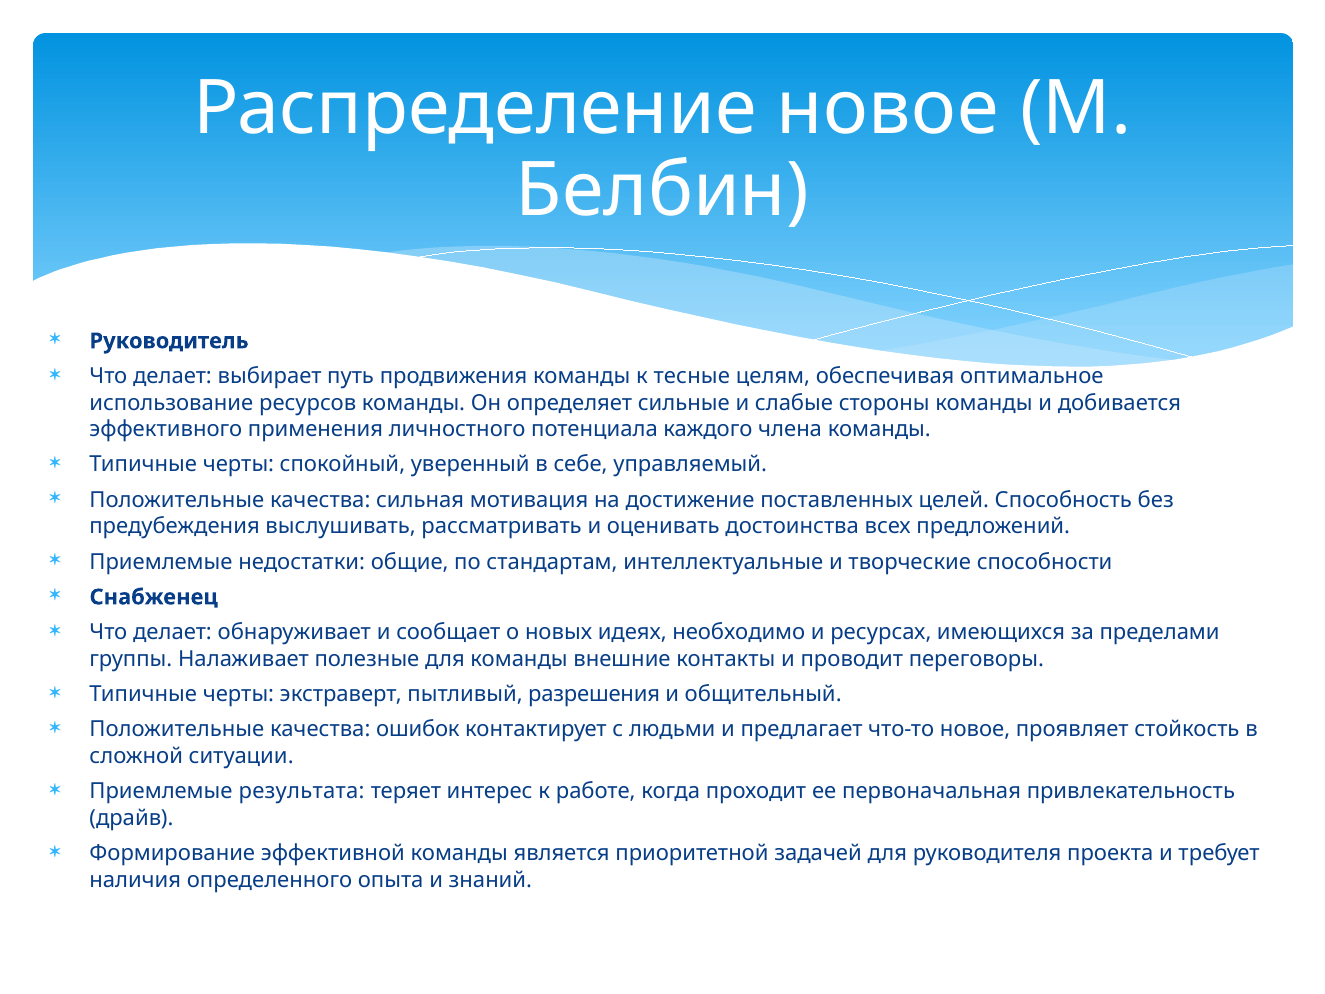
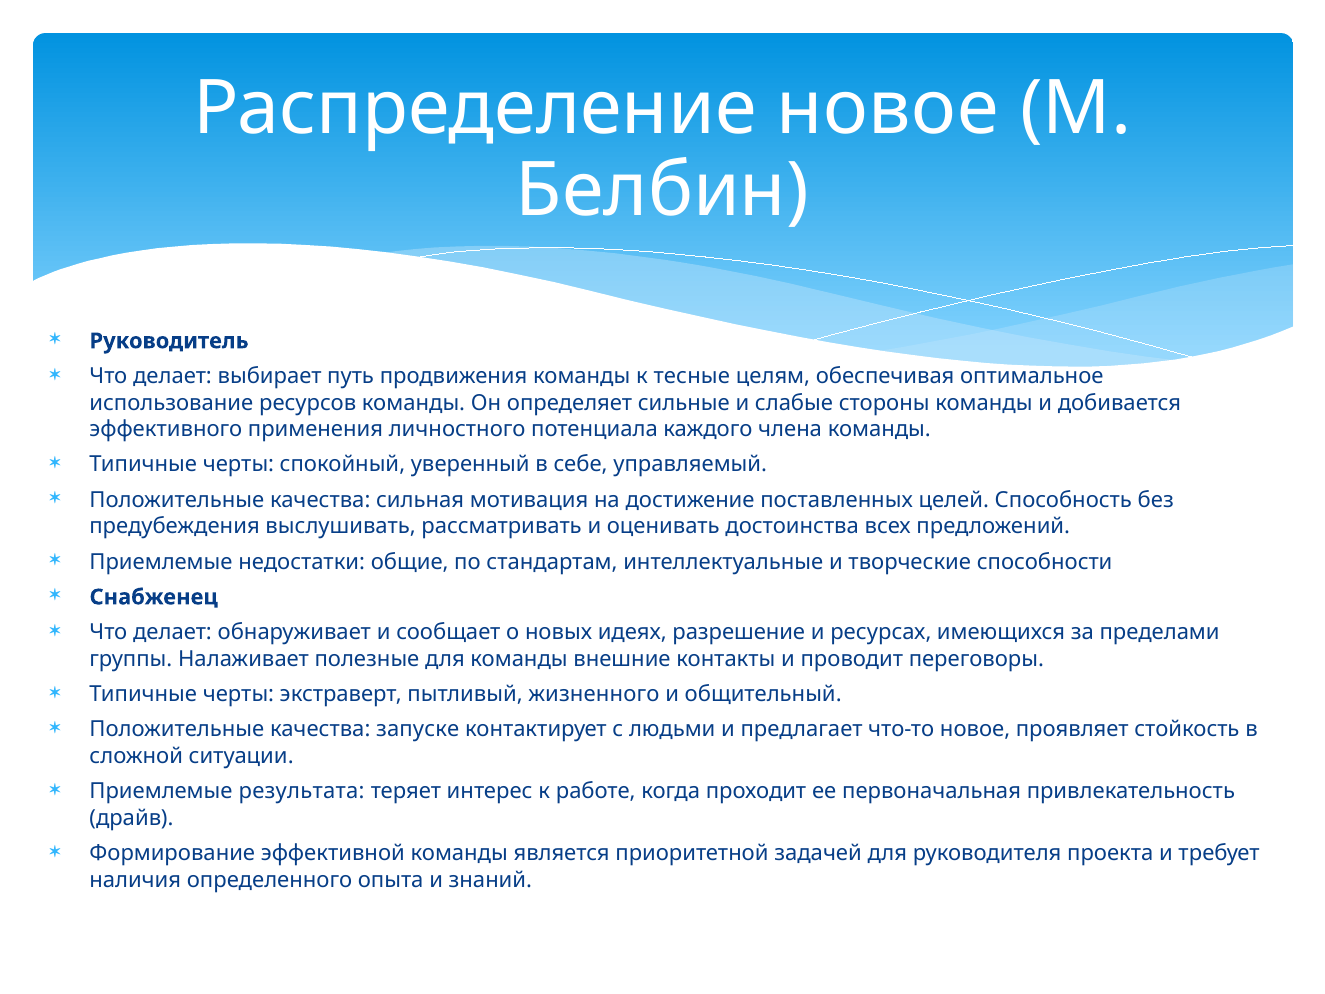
необходимо: необходимо -> разрешение (739, 632)
разрешения: разрешения -> жизненного (594, 694)
ошибок: ошибок -> запуске (418, 729)
